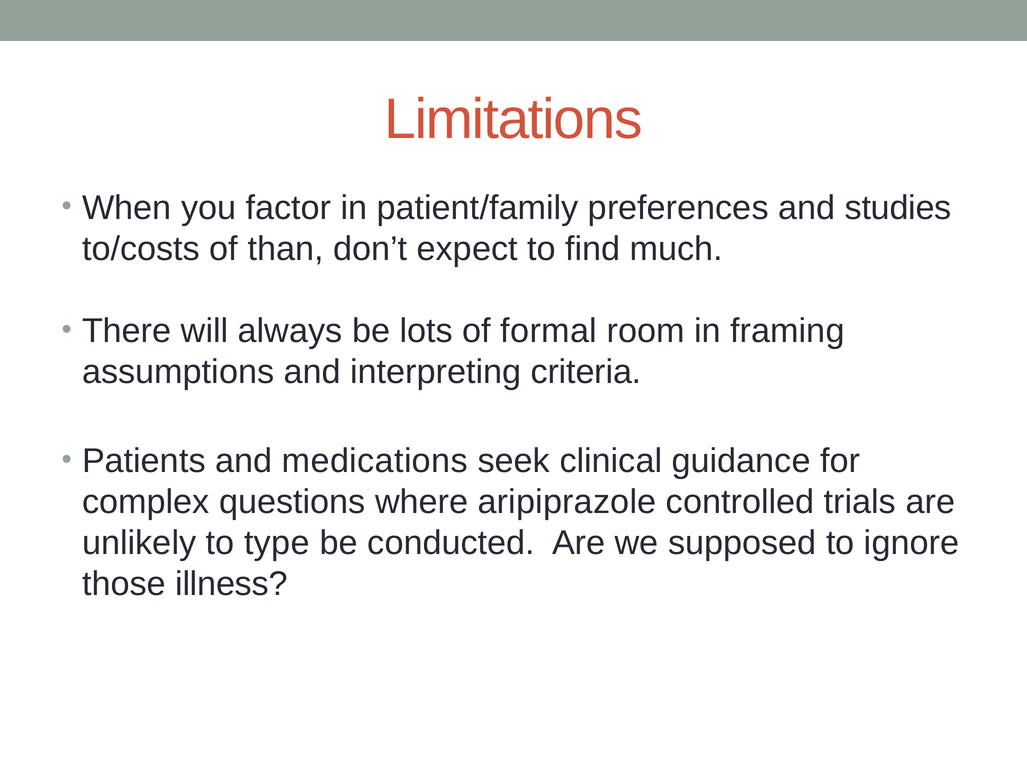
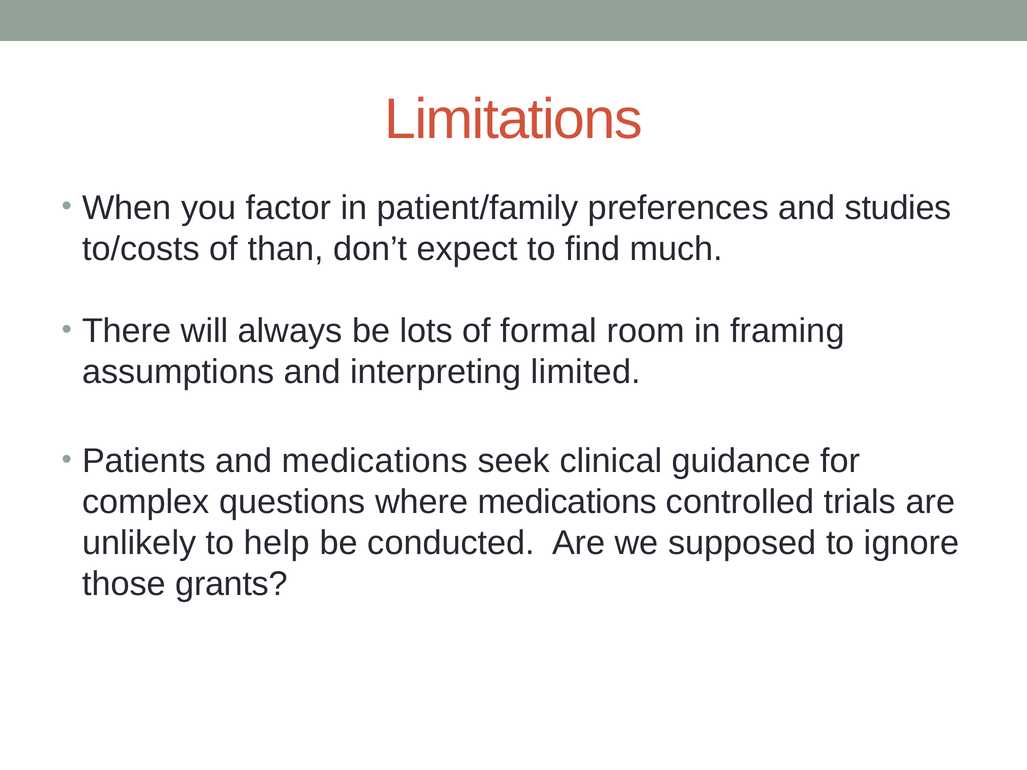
criteria: criteria -> limited (586, 372)
where aripiprazole: aripiprazole -> medications (567, 502)
type: type -> help (277, 543)
illness: illness -> grants (232, 584)
